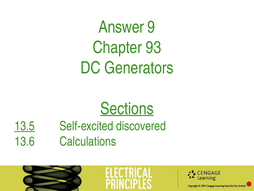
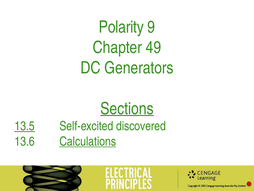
Answer: Answer -> Polarity (121, 27)
93: 93 -> 49 (153, 47)
Calculations underline: none -> present (88, 141)
